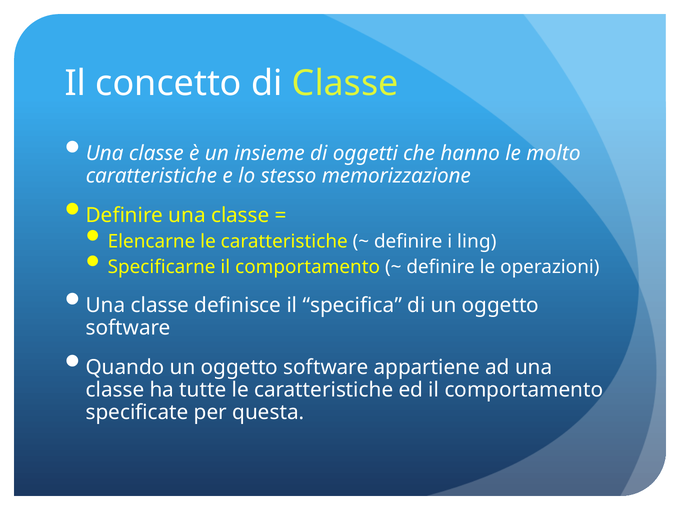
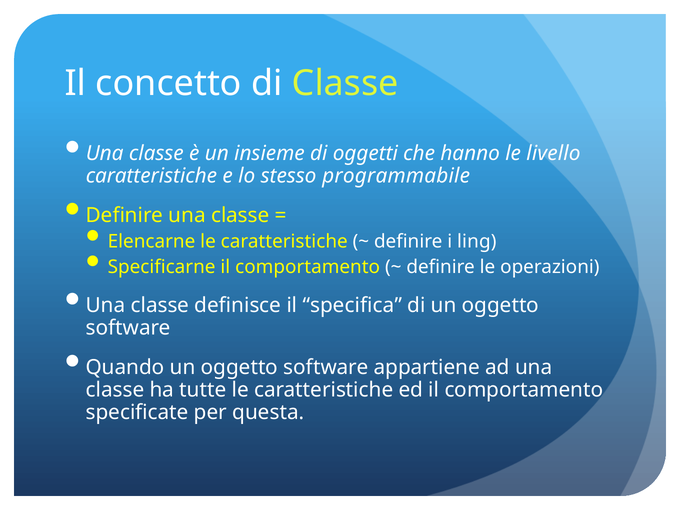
molto: molto -> livello (553, 153)
memorizzazione: memorizzazione -> programmabile (396, 176)
